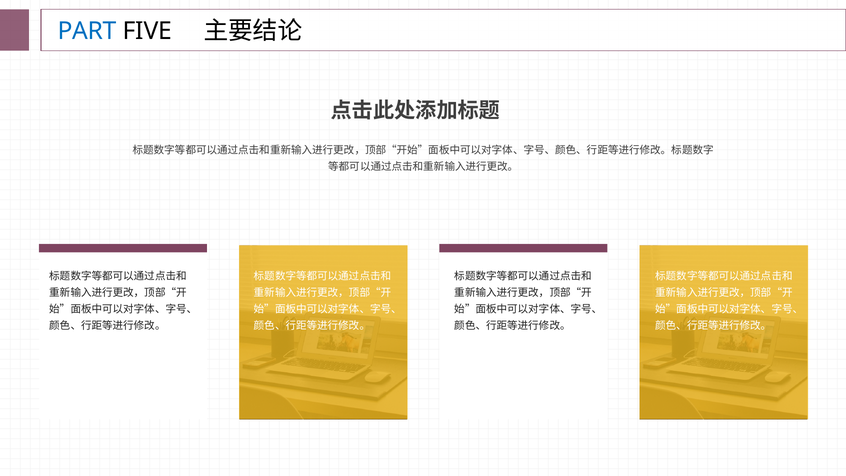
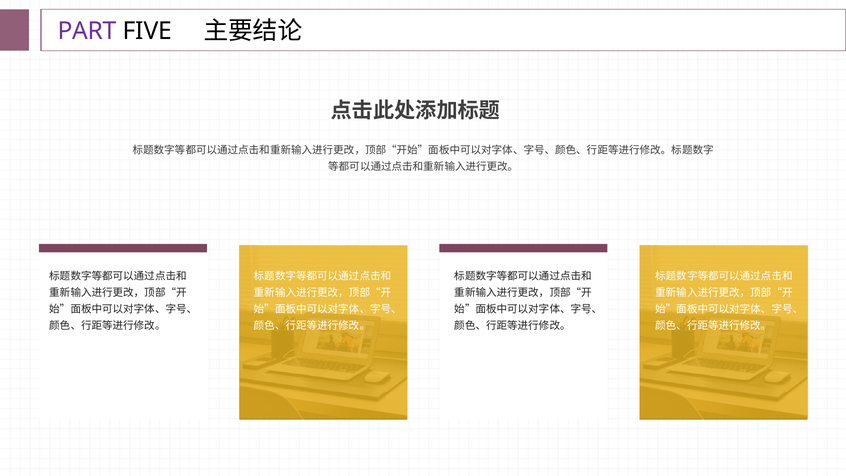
PART colour: blue -> purple (87, 31)
